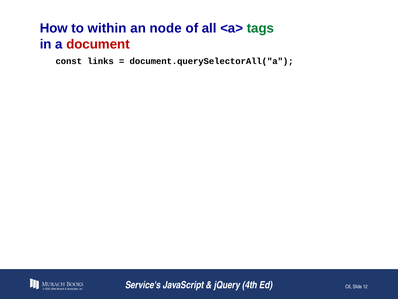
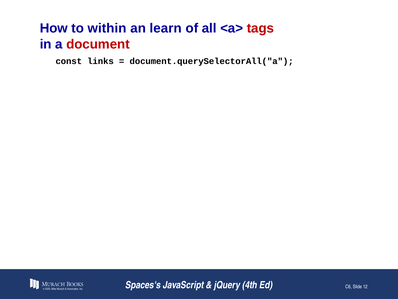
node: node -> learn (166, 28)
tags colour: green -> red (260, 28)
Service's: Service's -> Spaces's (143, 285)
